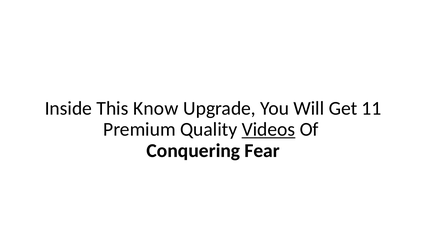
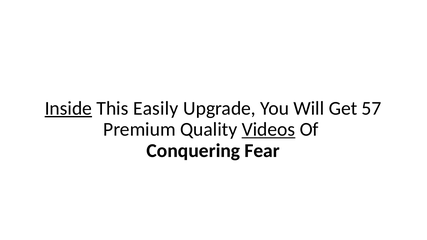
Inside underline: none -> present (68, 108)
Know: Know -> Easily (156, 108)
11: 11 -> 57 (372, 108)
